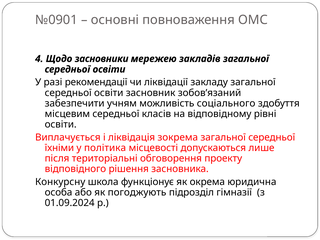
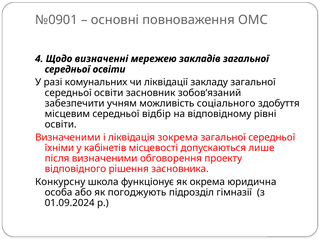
засновники: засновники -> визначенні (101, 59)
рекомендації: рекомендації -> комунальних (96, 82)
класів: класів -> відбір (156, 114)
Виплачується: Виплачується -> Визначеними (68, 137)
політика: політика -> кабінетів (105, 148)
після територіальні: територіальні -> визначеними (105, 158)
